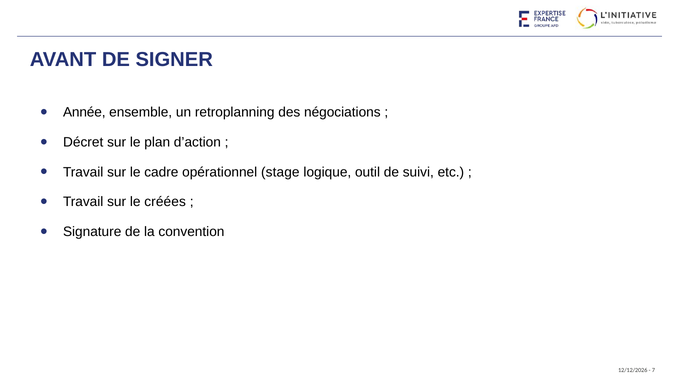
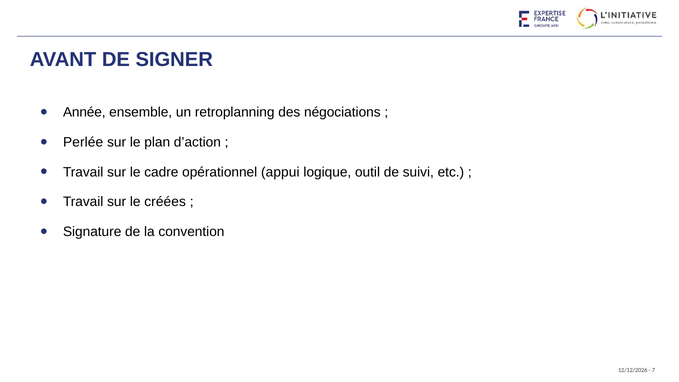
Décret: Décret -> Perlée (83, 142)
stage: stage -> appui (280, 172)
